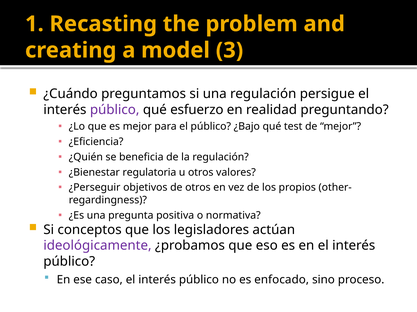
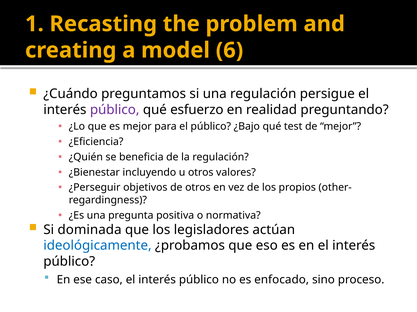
3: 3 -> 6 (230, 50)
regulatoria: regulatoria -> incluyendo (149, 173)
conceptos: conceptos -> dominada (90, 230)
ideológicamente colour: purple -> blue (97, 246)
